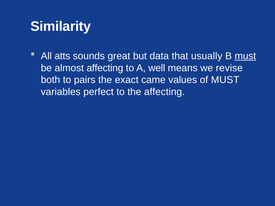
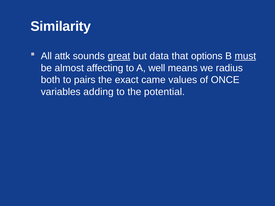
atts: atts -> attk (62, 56)
great underline: none -> present (119, 56)
usually: usually -> options (207, 56)
revise: revise -> radius (229, 68)
of MUST: MUST -> ONCE (225, 80)
perfect: perfect -> adding (98, 92)
the affecting: affecting -> potential (164, 92)
